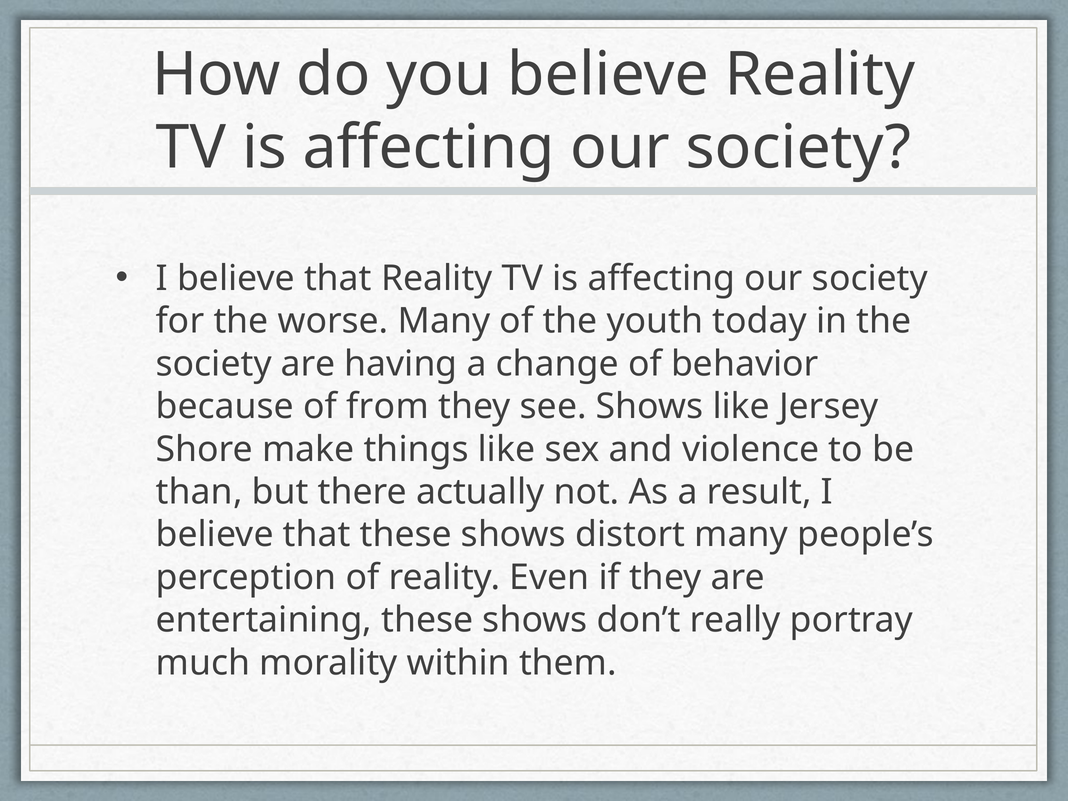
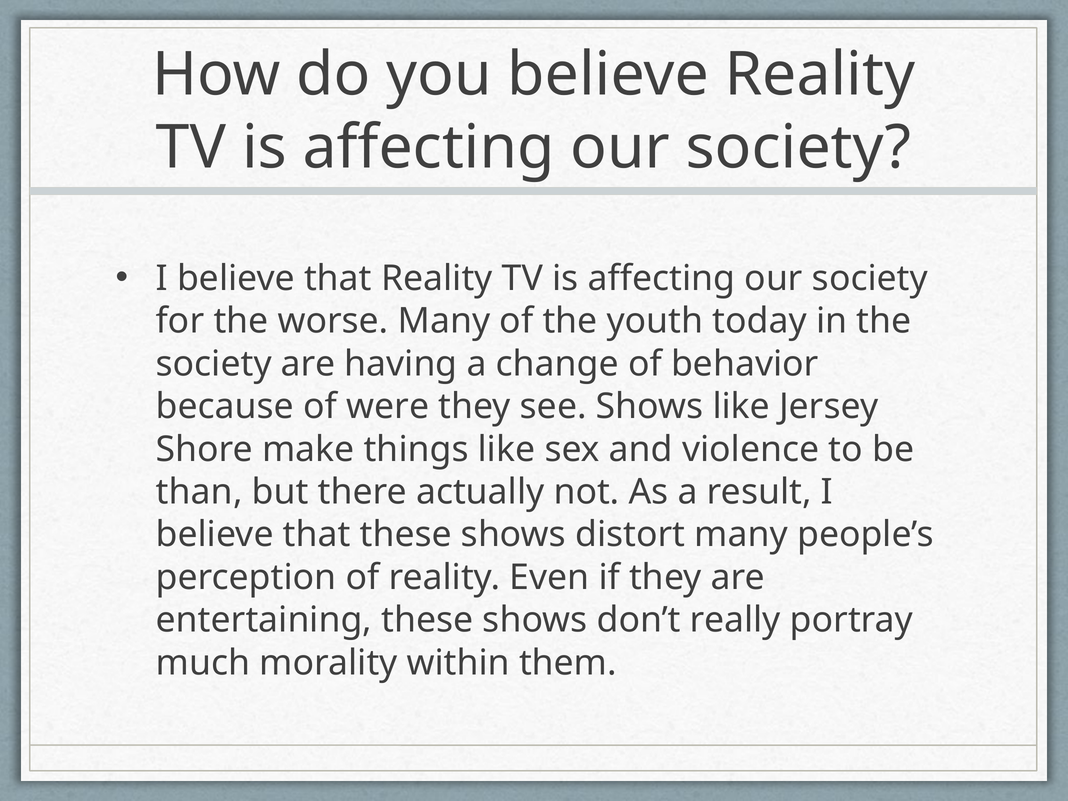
from: from -> were (388, 407)
